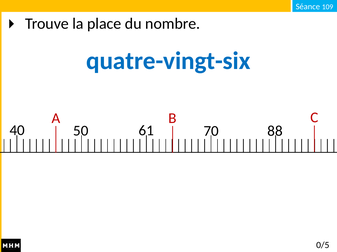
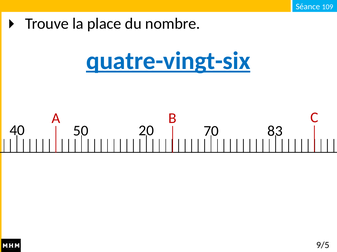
quatre-vingt-six underline: none -> present (168, 61)
61: 61 -> 20 (146, 131)
88: 88 -> 83 (275, 131)
0/5: 0/5 -> 9/5 (323, 246)
